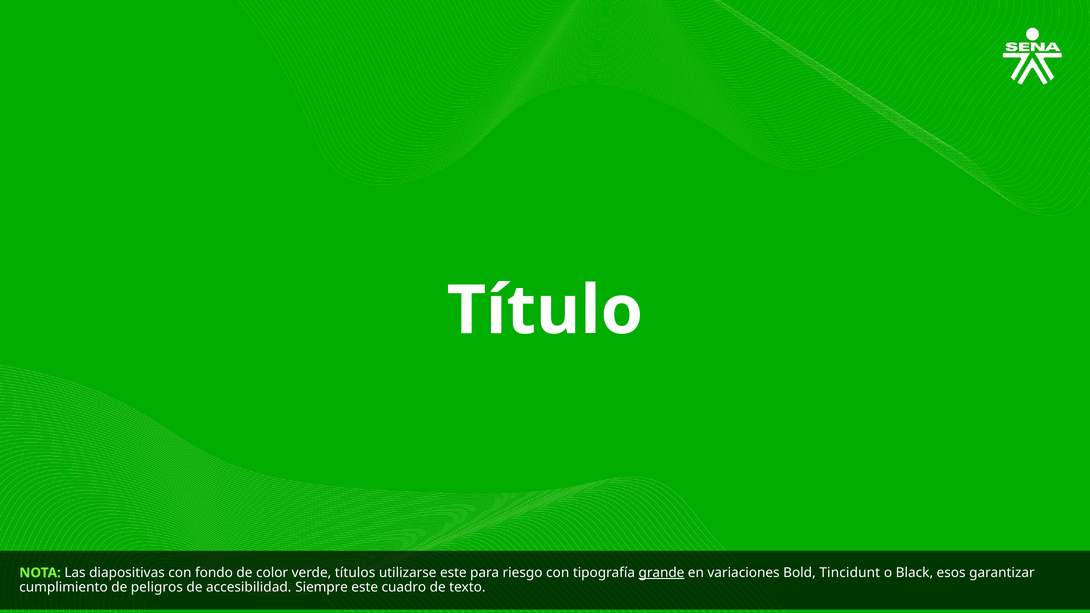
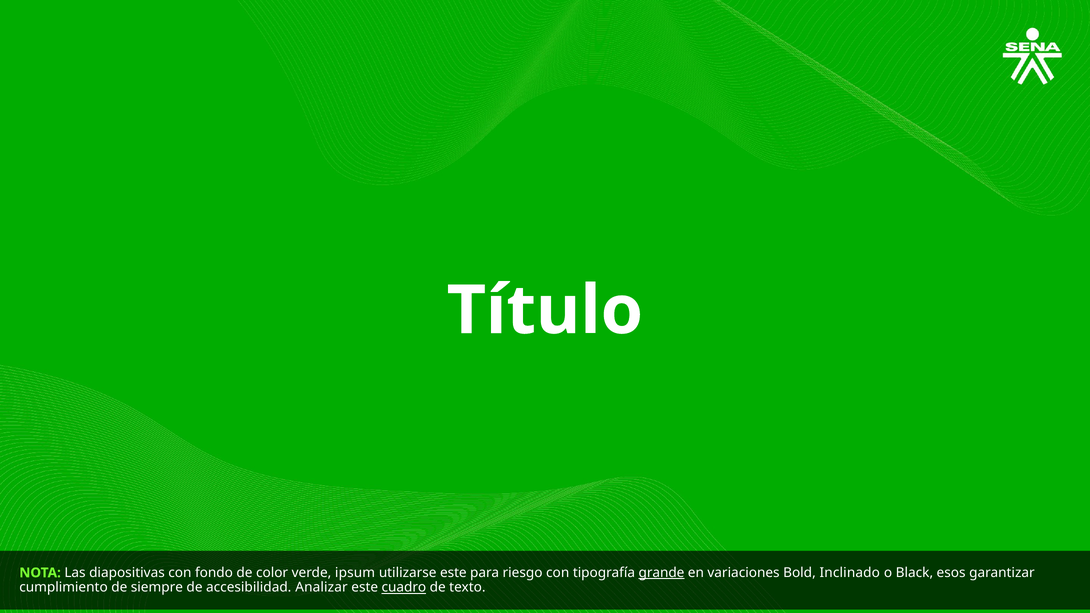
títulos: títulos -> ipsum (355, 573)
Tincidunt: Tincidunt -> Inclinado (850, 573)
peligros: peligros -> siempre (157, 588)
Siempre: Siempre -> Analizar (321, 588)
cuadro underline: none -> present (404, 588)
